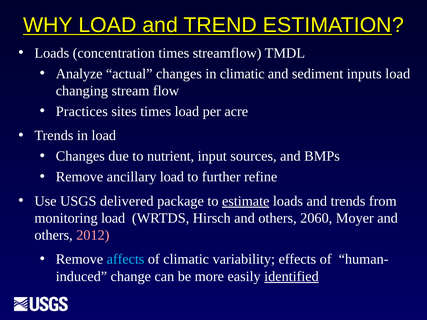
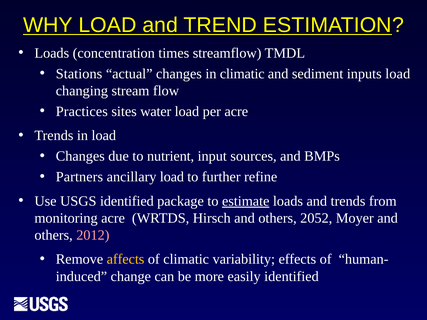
Analyze: Analyze -> Stations (79, 74)
sites times: times -> water (156, 111)
Remove: Remove -> Partners (79, 177)
USGS delivered: delivered -> identified (127, 201)
monitoring load: load -> acre (113, 218)
2060: 2060 -> 2052 (316, 218)
affects colour: light blue -> yellow (126, 260)
identified underline: present -> none (291, 277)
